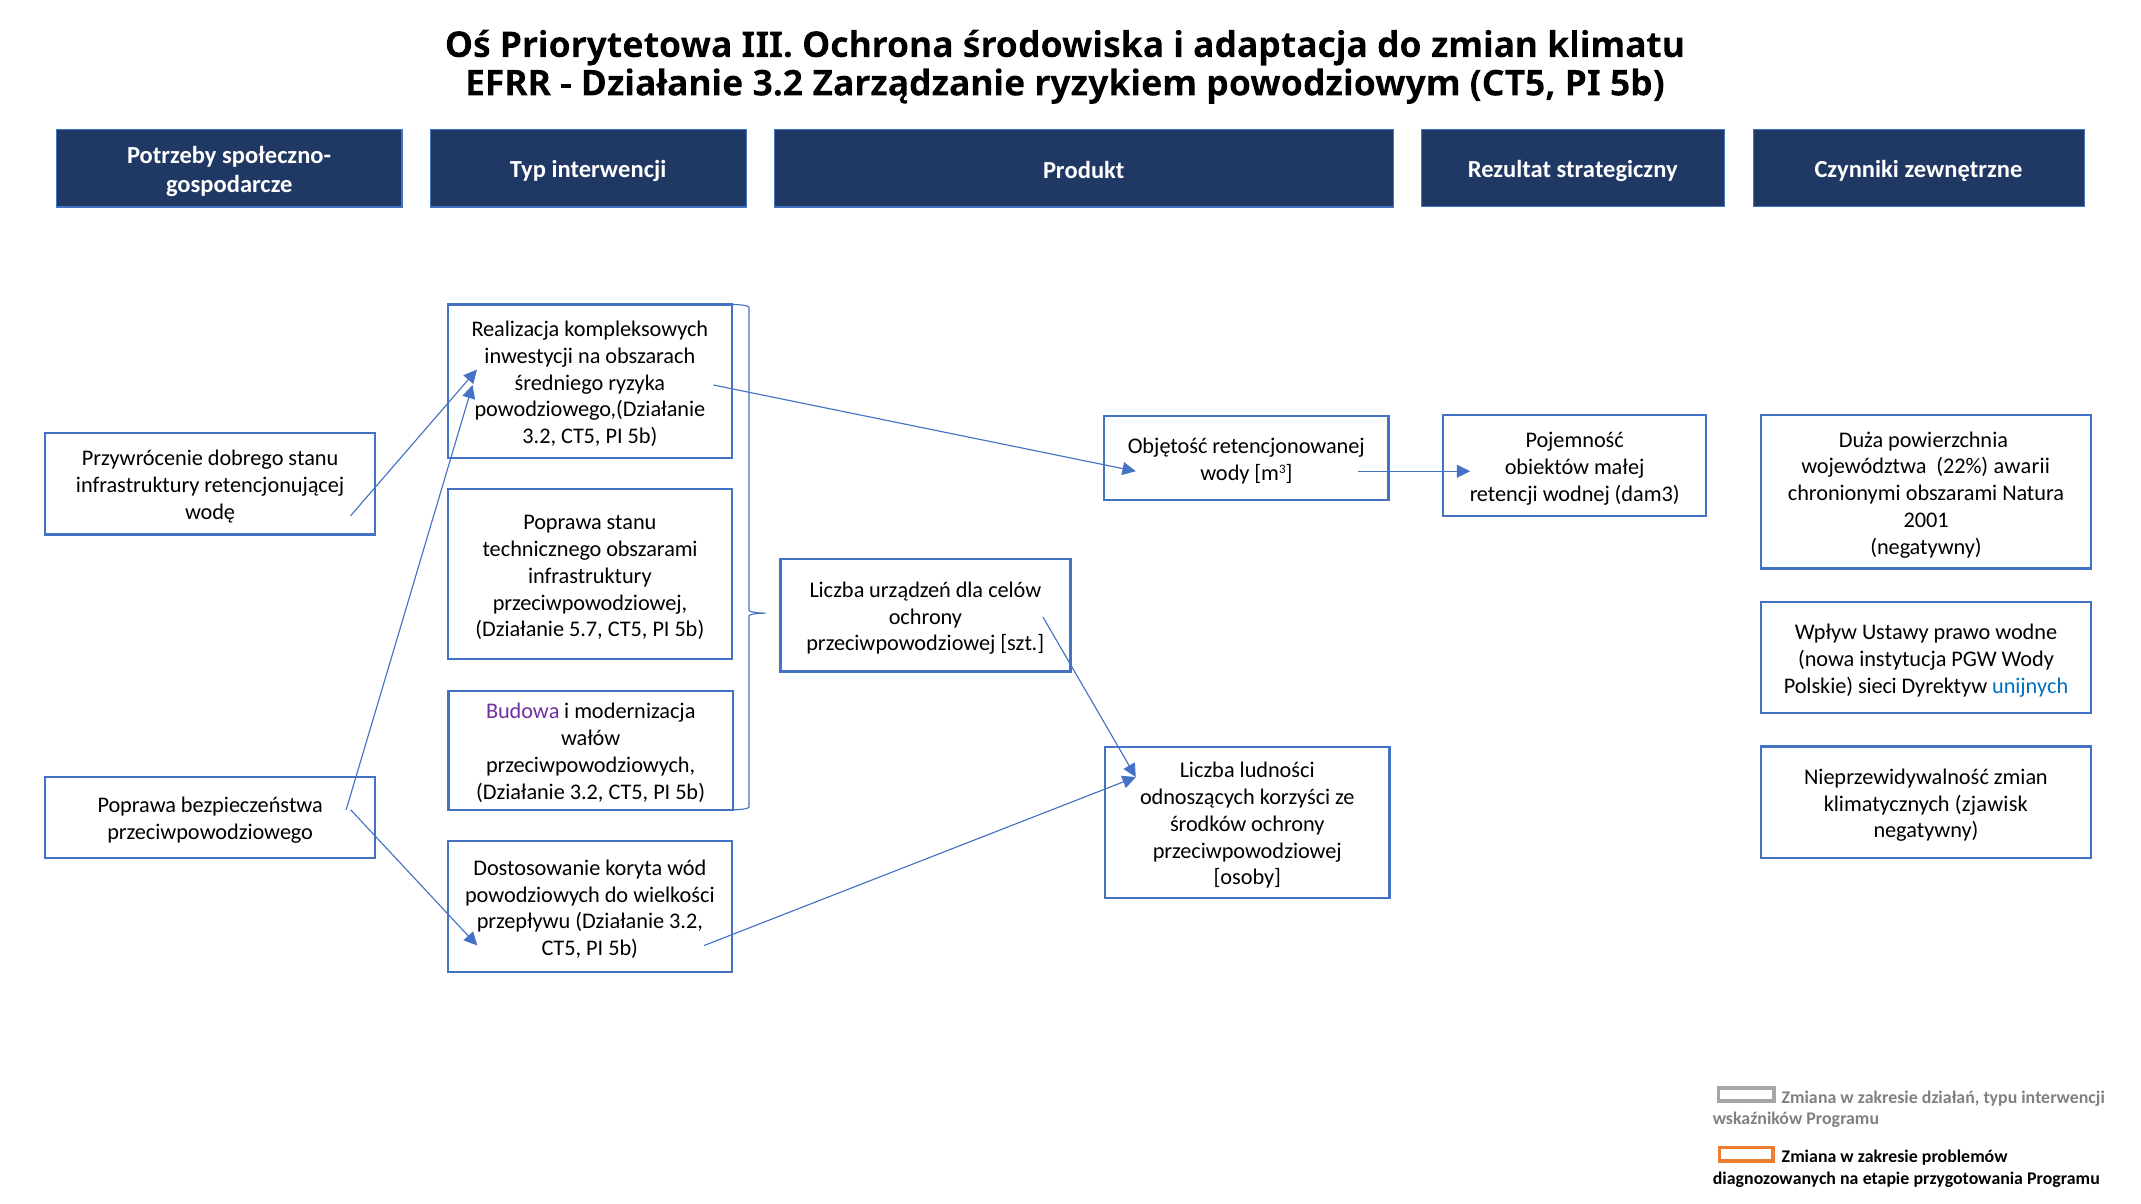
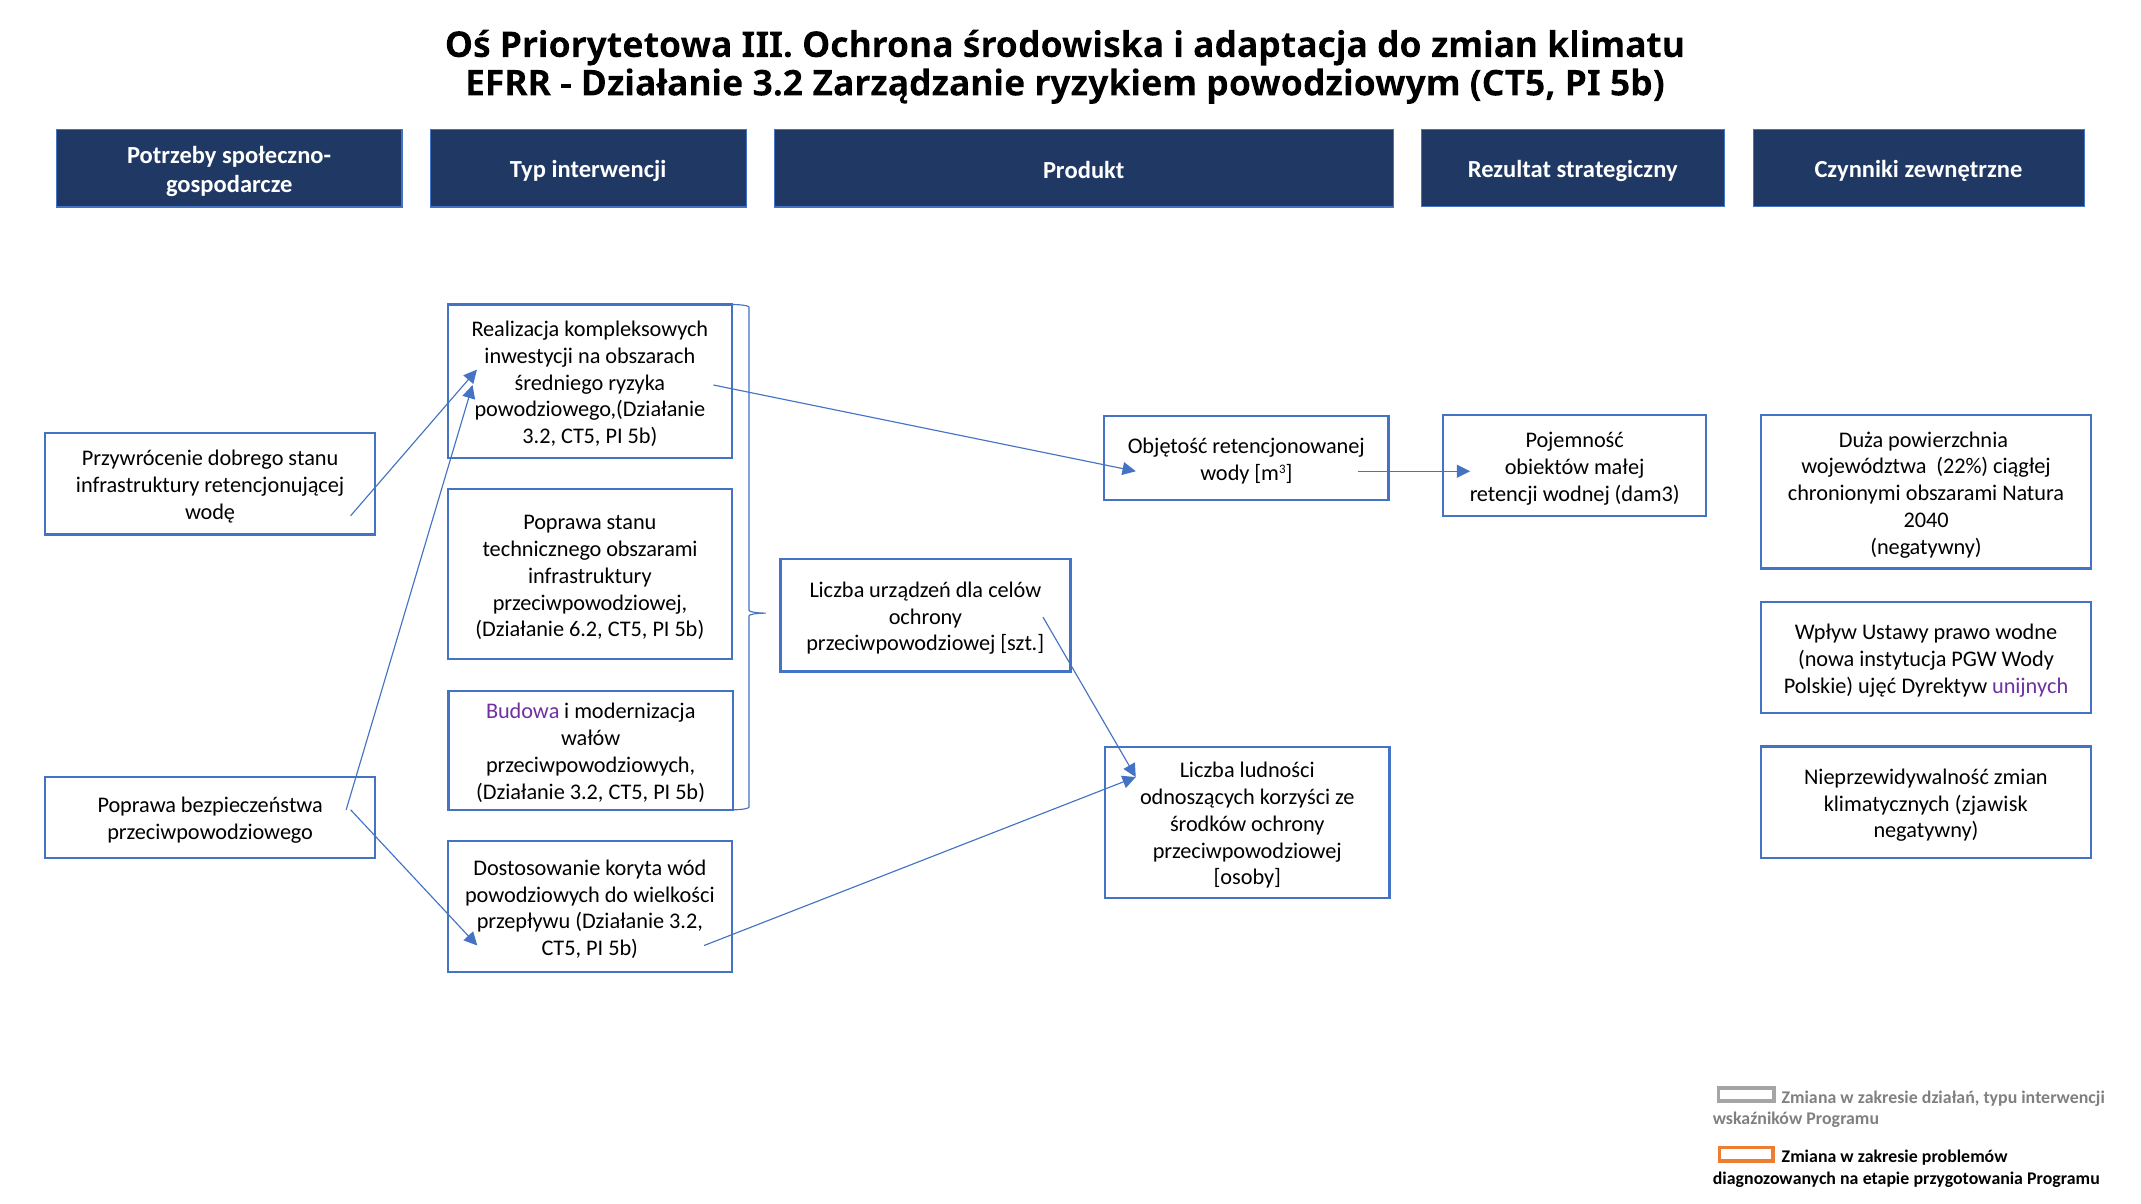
awarii: awarii -> ciągłej (2022, 467)
2001: 2001 -> 2040 (1926, 520)
5.7: 5.7 -> 6.2 (586, 630)
sieci: sieci -> ujęć (1877, 686)
unijnych colour: blue -> purple (2030, 686)
